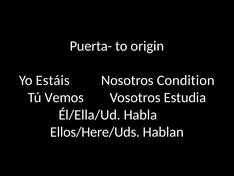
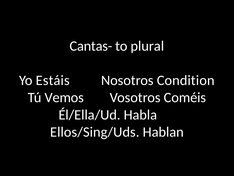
Puerta-: Puerta- -> Cantas- (91, 46)
origin: origin -> plural (147, 46)
Estudia: Estudia -> Coméis (185, 97)
Ellos/Here/Uds: Ellos/Here/Uds -> Ellos/Sing/Uds (95, 132)
